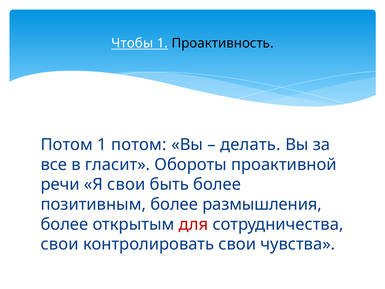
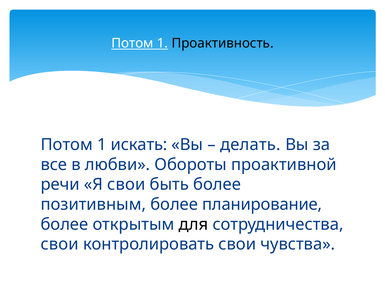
Чтобы: Чтобы -> Потом (132, 43)
1 потом: потом -> искать (139, 145)
гласит: гласит -> любви (118, 164)
размышления: размышления -> планирование (262, 204)
для colour: red -> black (193, 224)
